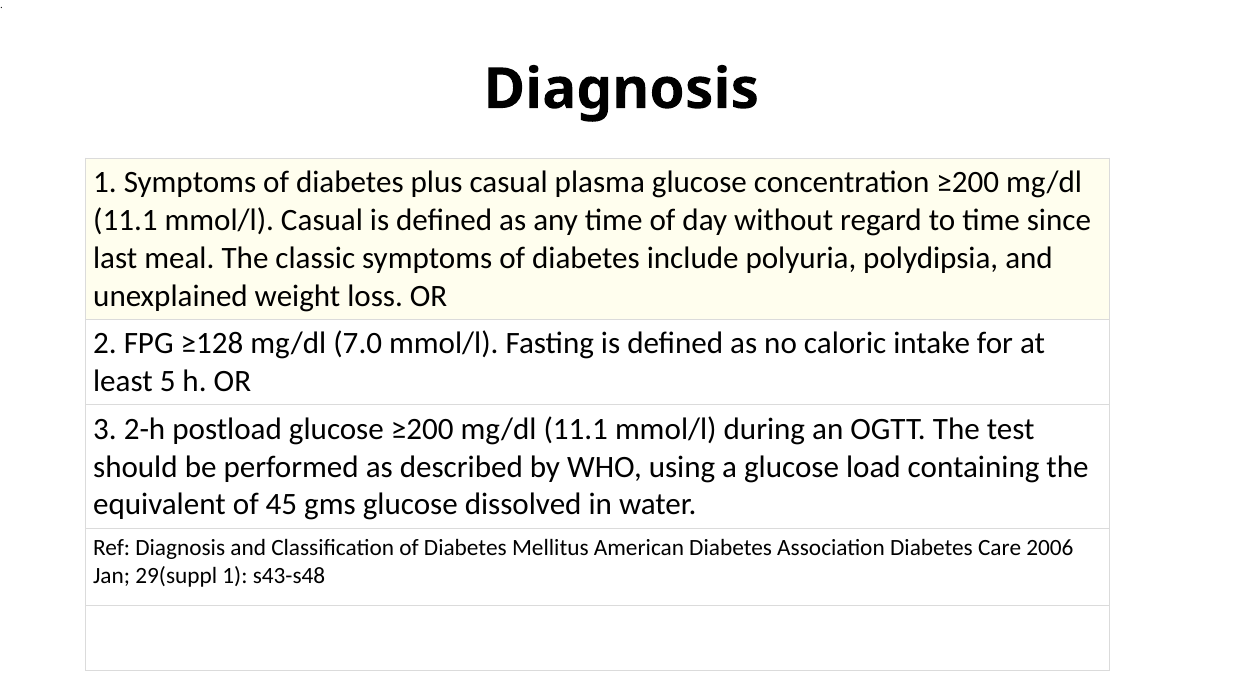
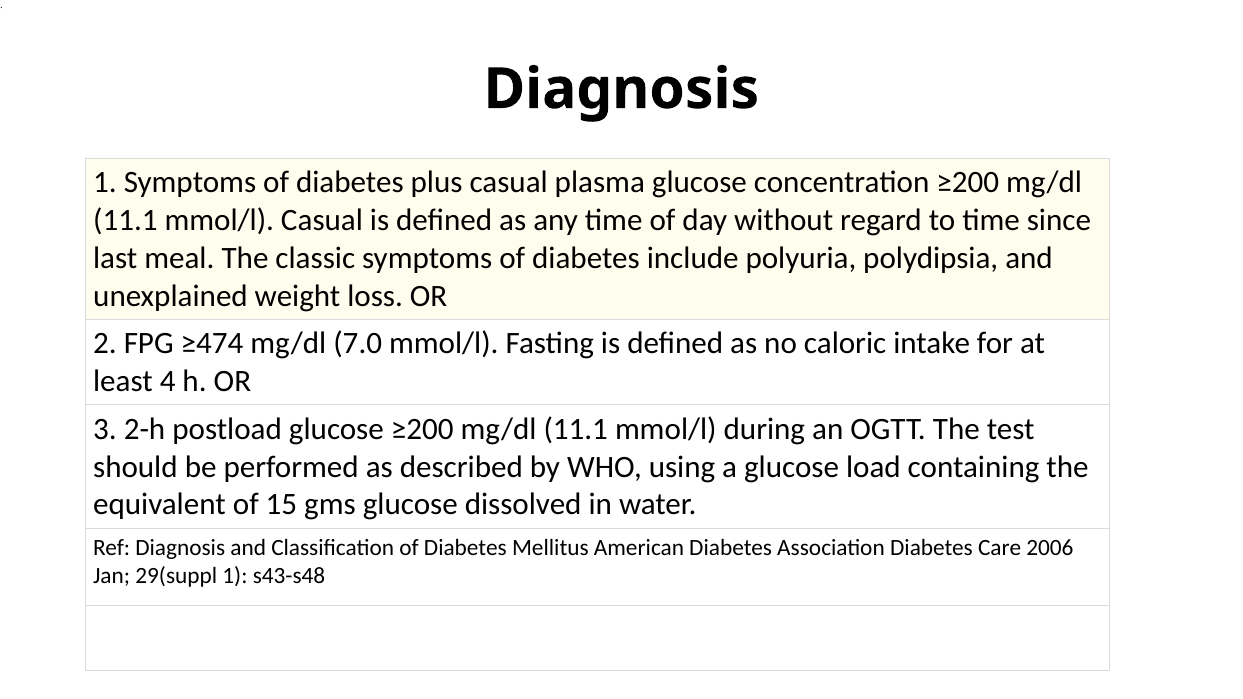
≥128: ≥128 -> ≥474 (212, 343)
5: 5 -> 4 (168, 381)
45: 45 -> 15 (281, 505)
